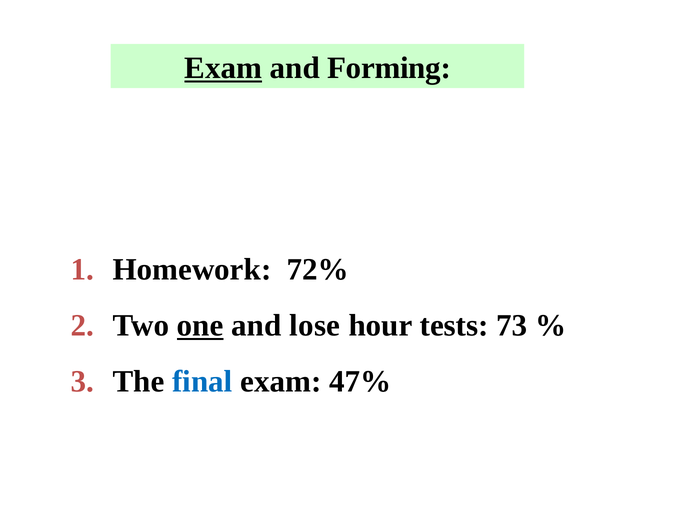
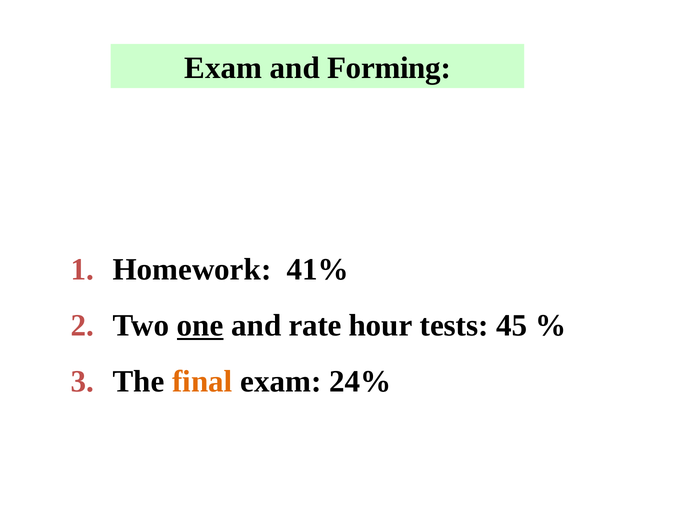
Exam underline: present -> none (223, 68)
72%: 72% -> 41% (318, 270)
lose: lose -> rate (315, 326)
73: 73 -> 45 (512, 326)
final colour: blue -> orange (202, 382)
47%: 47% -> 24% (360, 382)
